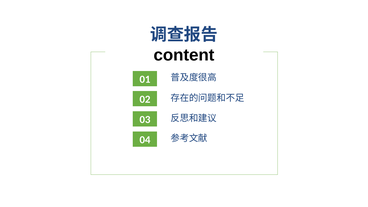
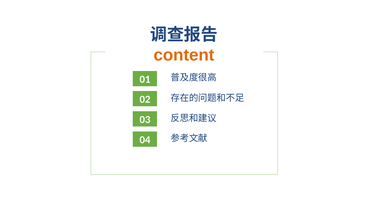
content colour: black -> orange (184, 55)
